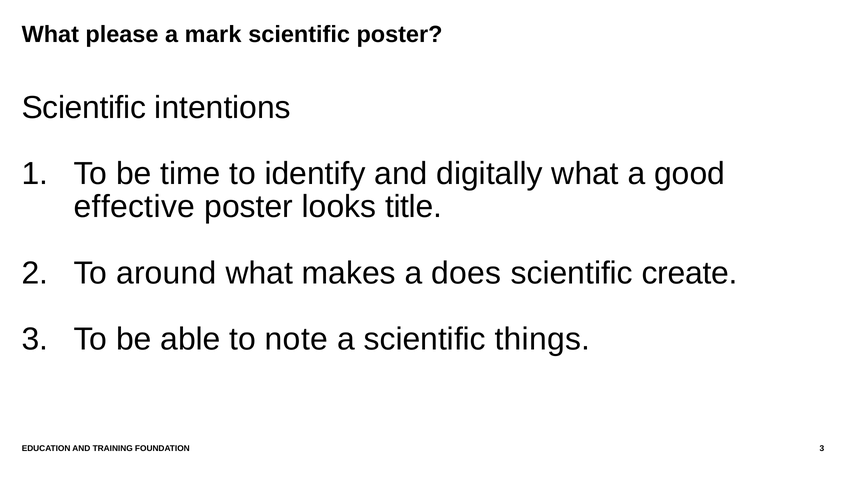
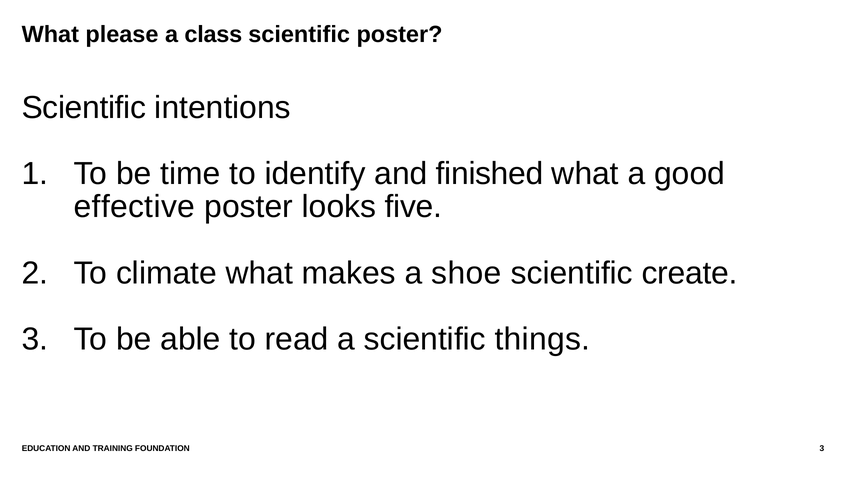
mark: mark -> class (213, 34)
digitally: digitally -> finished (490, 174)
title: title -> five (413, 207)
around: around -> climate (167, 273)
does: does -> shoe (466, 273)
note: note -> read (297, 339)
